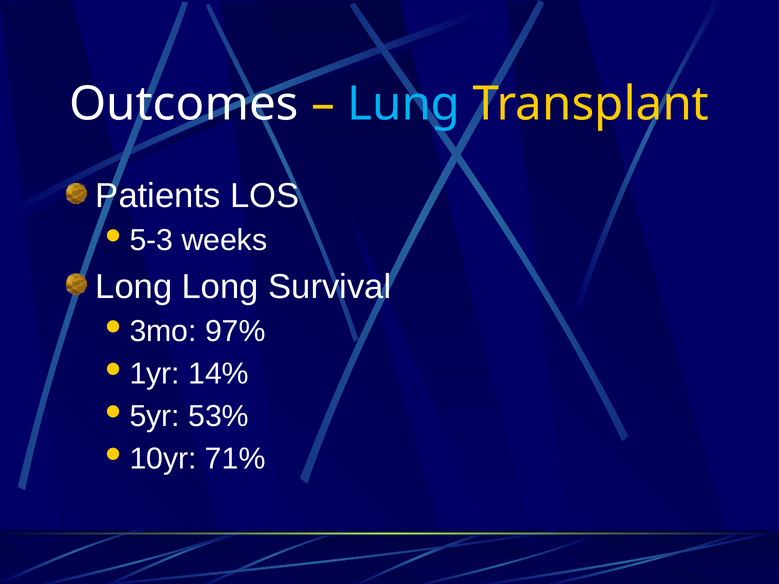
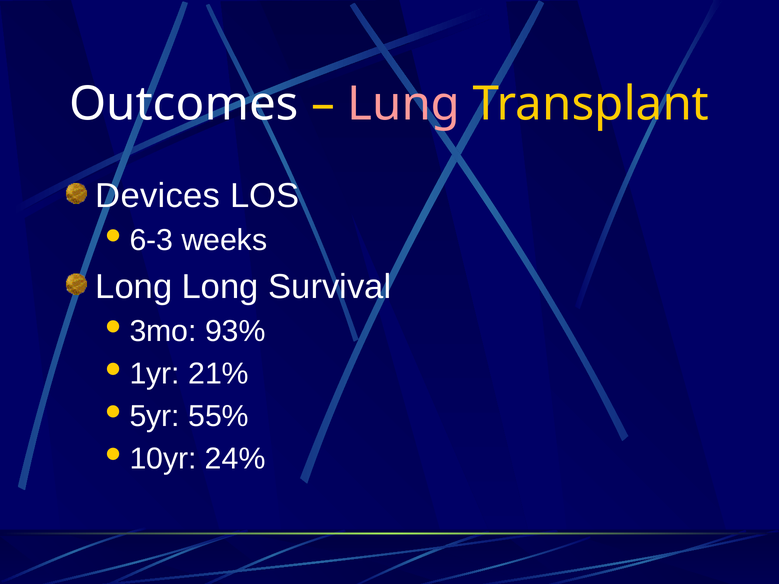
Lung colour: light blue -> pink (404, 104)
Patients: Patients -> Devices (158, 196)
5-3: 5-3 -> 6-3 (151, 241)
97%: 97% -> 93% (235, 332)
14%: 14% -> 21% (219, 374)
53%: 53% -> 55% (219, 416)
71%: 71% -> 24% (235, 459)
